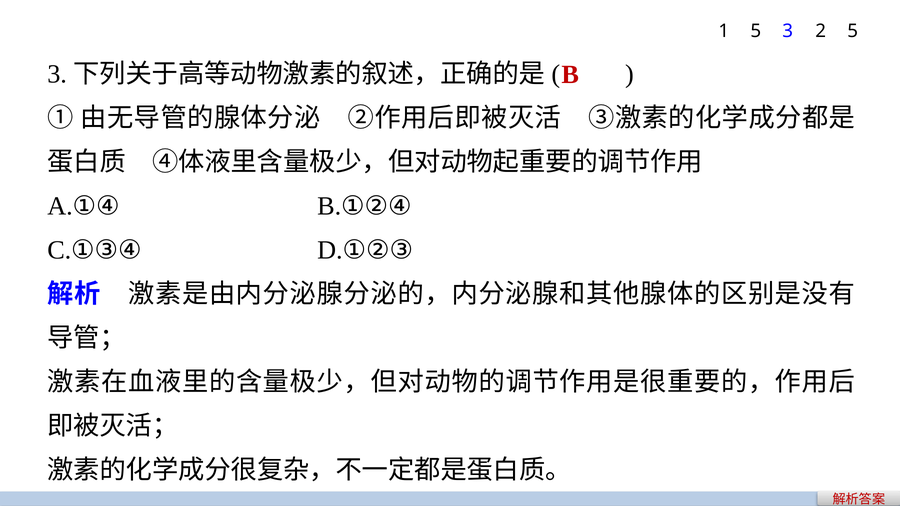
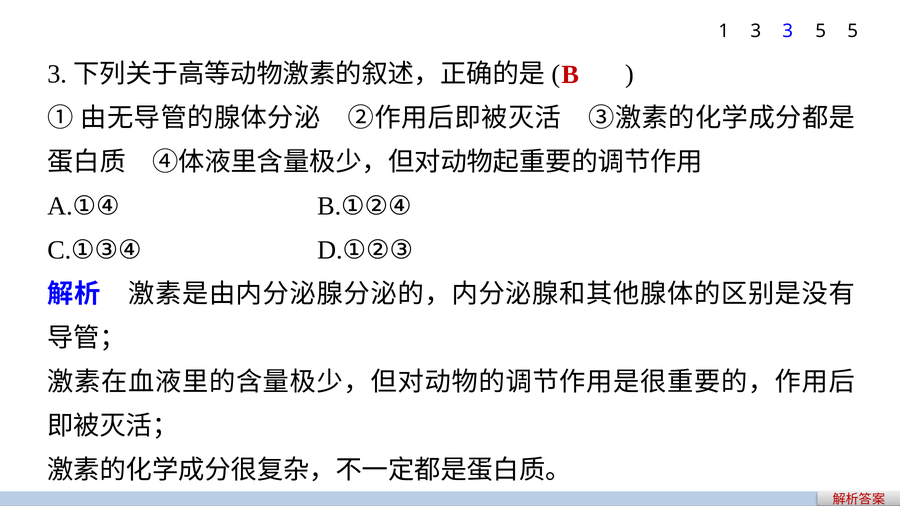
1 5: 5 -> 3 (756, 31)
3 2: 2 -> 5 (821, 31)
